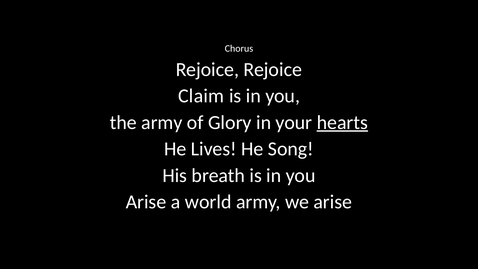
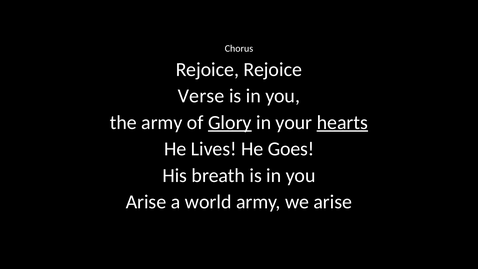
Claim: Claim -> Verse (201, 96)
Glory underline: none -> present (230, 122)
Song: Song -> Goes (291, 149)
